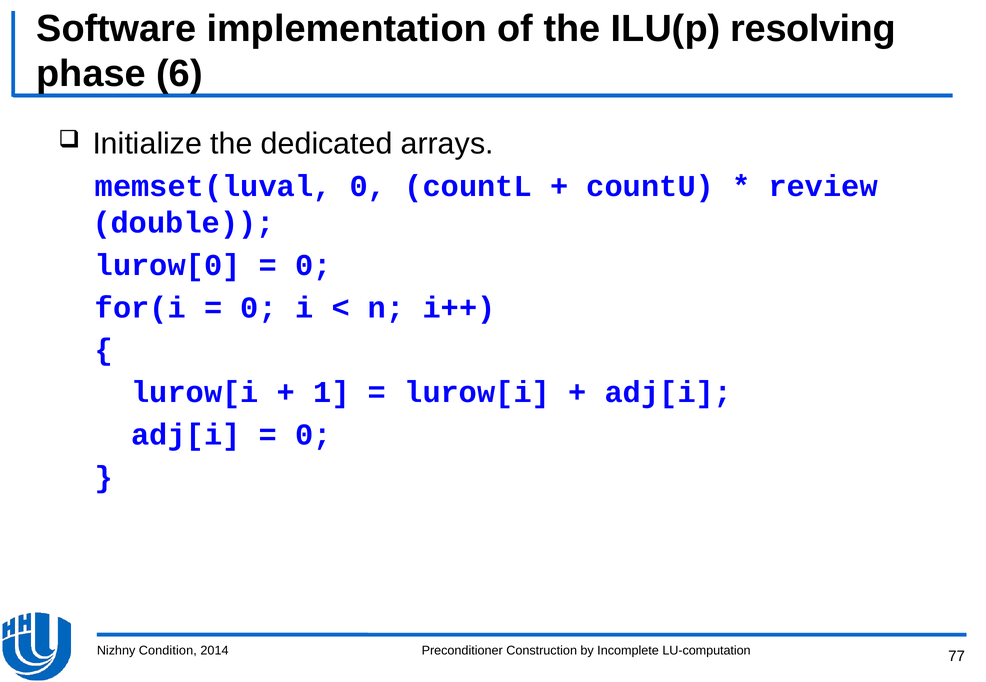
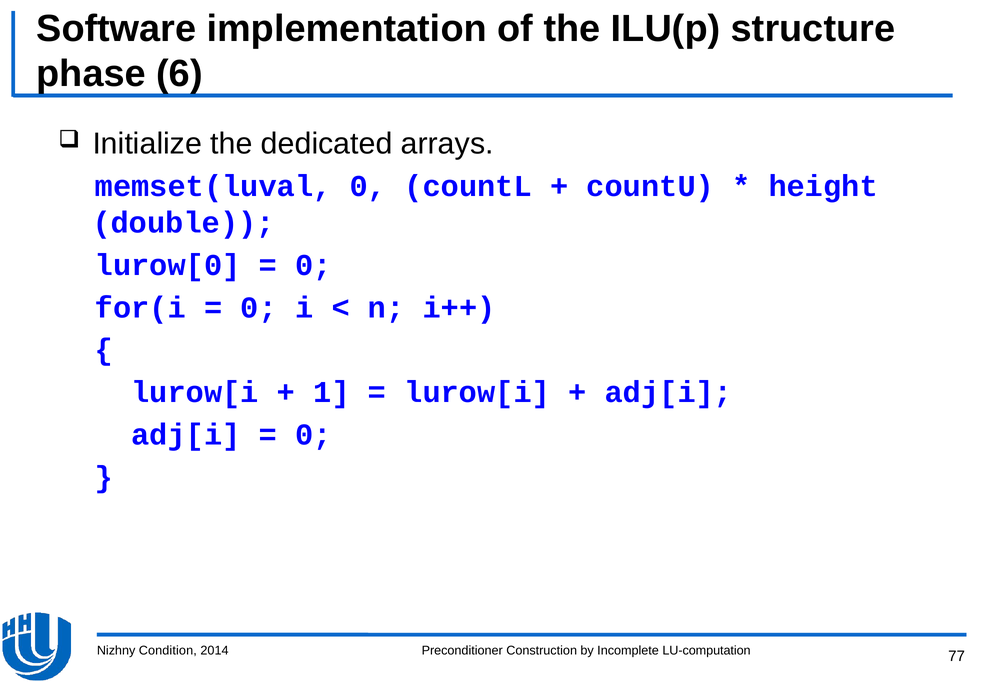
resolving: resolving -> structure (813, 29)
review: review -> height (823, 186)
